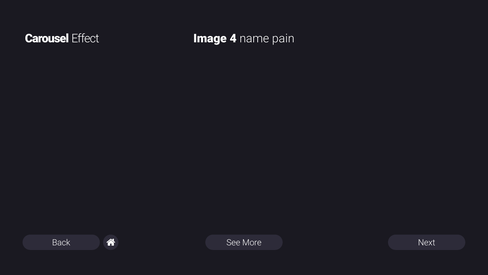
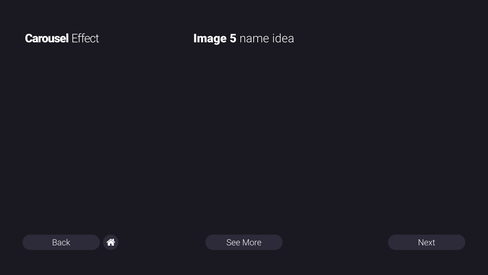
4: 4 -> 5 (233, 38)
pain: pain -> idea (283, 38)
